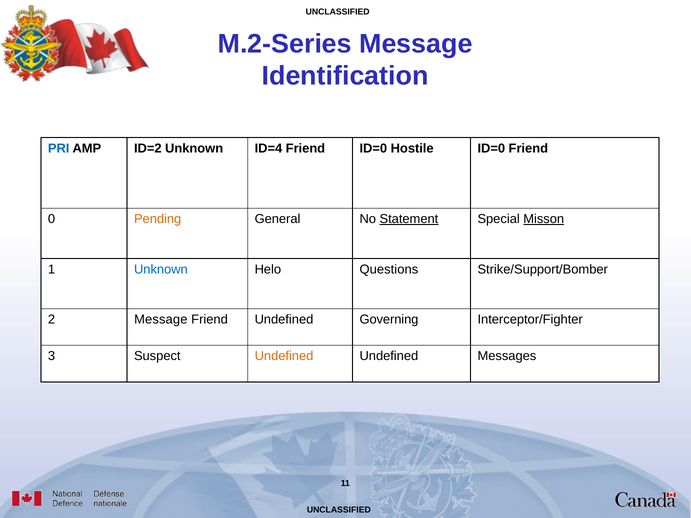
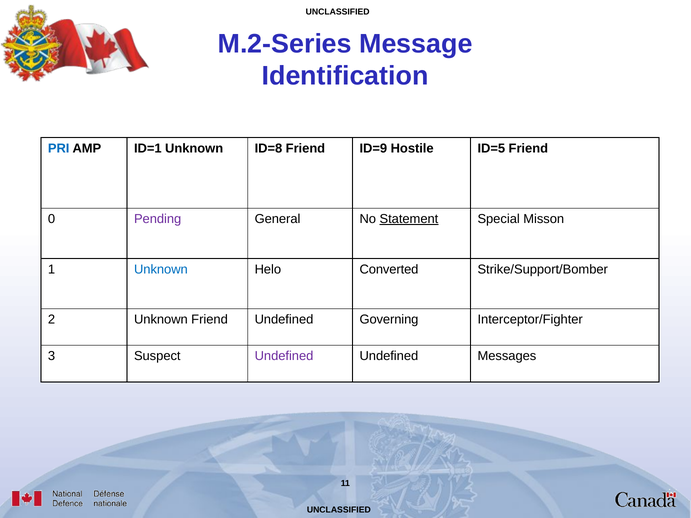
ID=2: ID=2 -> ID=1 (148, 148)
ID=4: ID=4 -> ID=8 (268, 148)
Friend ID=0: ID=0 -> ID=9 (373, 148)
Hostile ID=0: ID=0 -> ID=5 (491, 148)
Pending colour: orange -> purple (158, 219)
Misson underline: present -> none (544, 219)
Questions: Questions -> Converted (389, 269)
2 Message: Message -> Unknown (161, 320)
Undefined colour: orange -> purple (284, 356)
